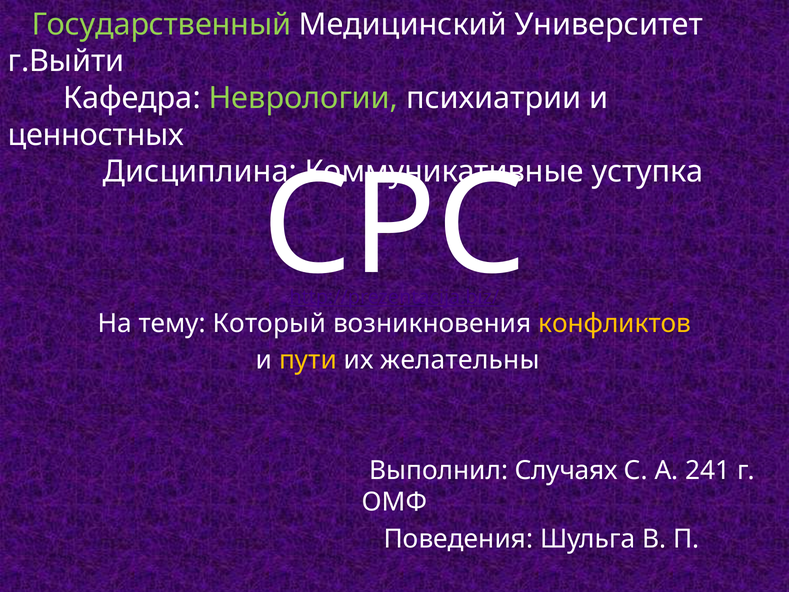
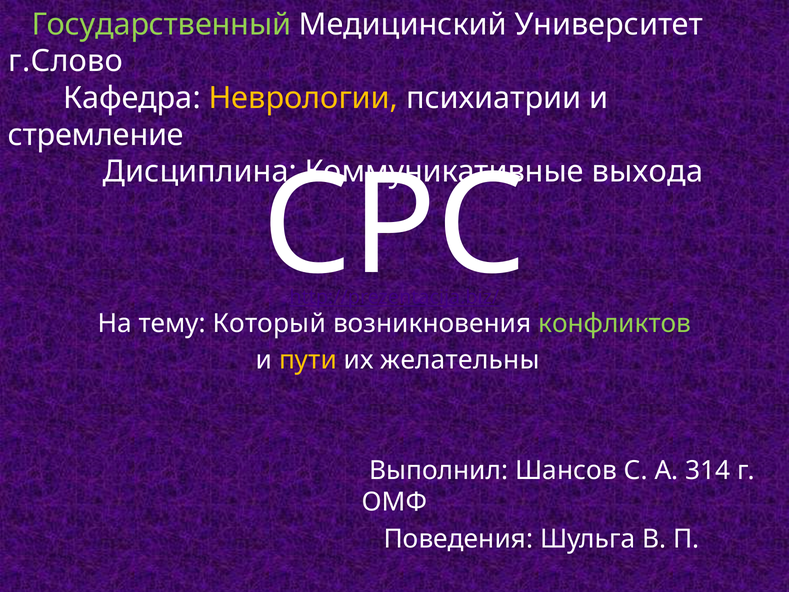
г.Выйти: г.Выйти -> г.Слово (66, 61)
Неврологии colour: light green -> yellow (303, 98)
ценностных: ценностных -> стремление (96, 135)
уступка: уступка -> выхода (648, 172)
конфликтов colour: yellow -> light green (615, 323)
Случаях: Случаях -> Шансов (566, 470)
241: 241 -> 314 (708, 470)
